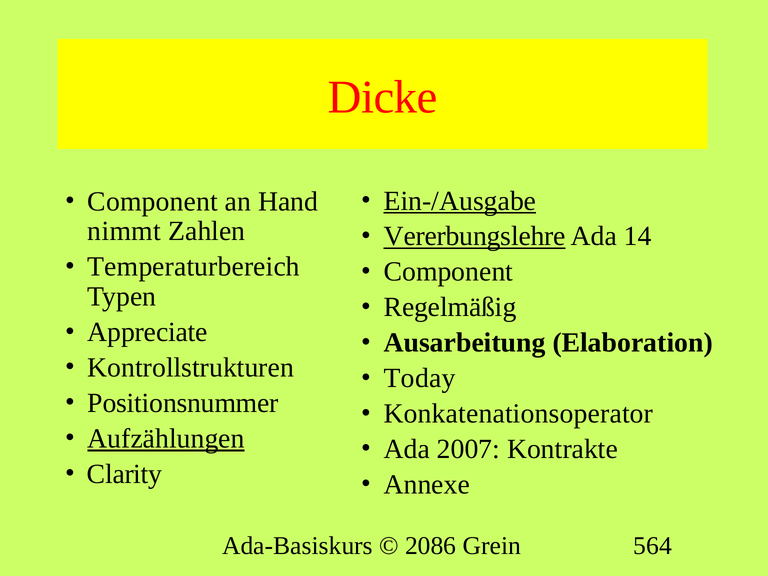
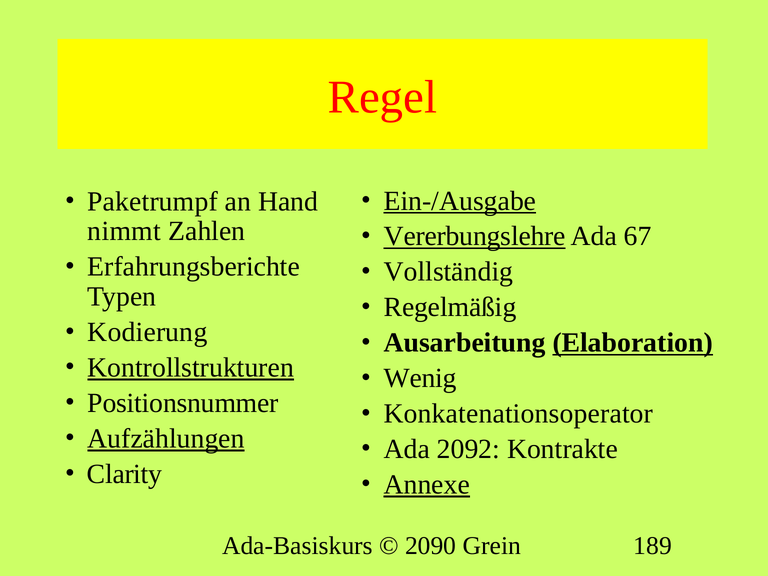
Dicke: Dicke -> Regel (382, 97)
Component: Component -> Paketrumpf (153, 201)
14: 14 -> 67 (638, 236)
Temperaturbereich: Temperaturbereich -> Erfahrungsberichte (194, 267)
Component: Component -> Vollständig (448, 272)
Appreciate: Appreciate -> Kodierung (147, 332)
Elaboration underline: none -> present (633, 343)
Kontrollstrukturen underline: none -> present (191, 368)
Today: Today -> Wenig (420, 378)
2007: 2007 -> 2092 (468, 449)
Annexe underline: none -> present (427, 485)
2086: 2086 -> 2090 (431, 546)
564: 564 -> 189 (653, 546)
